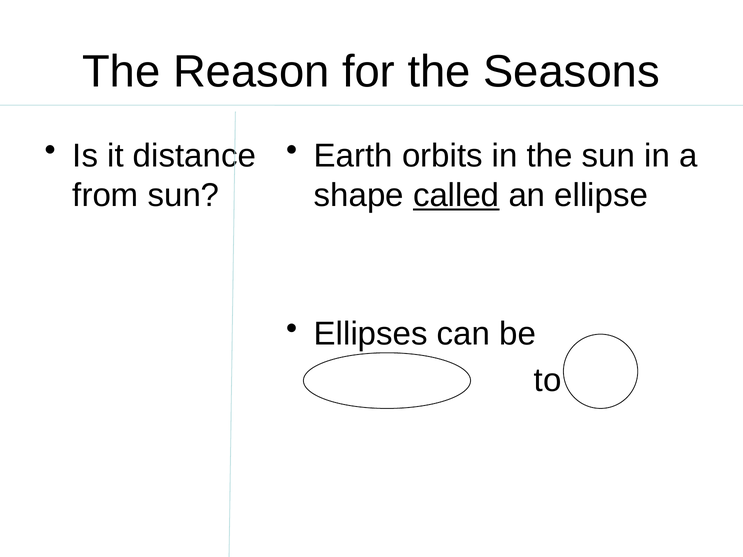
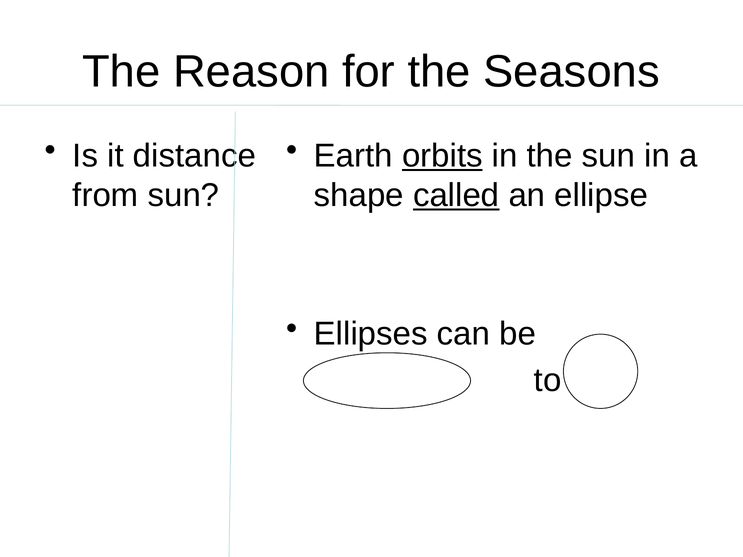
orbits underline: none -> present (442, 156)
